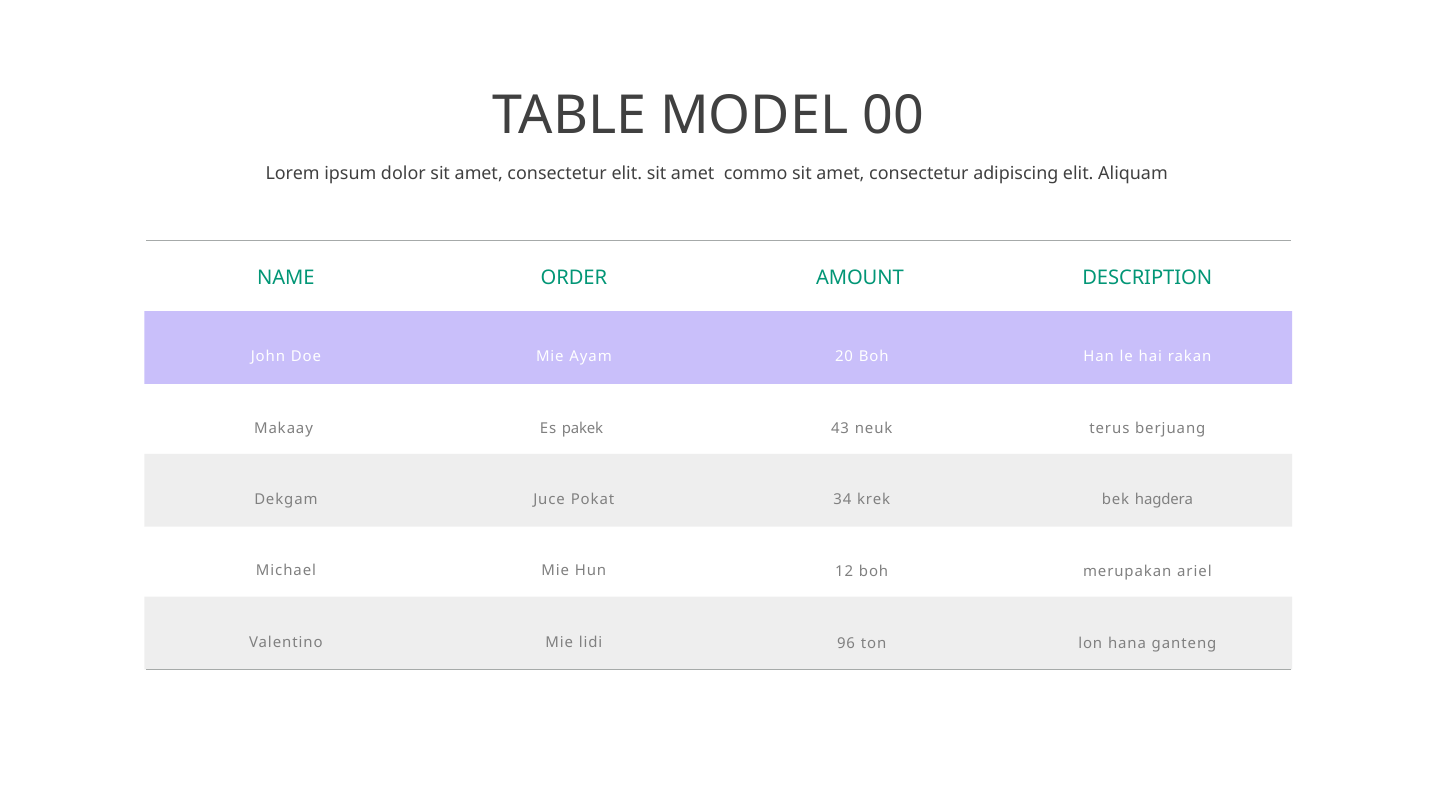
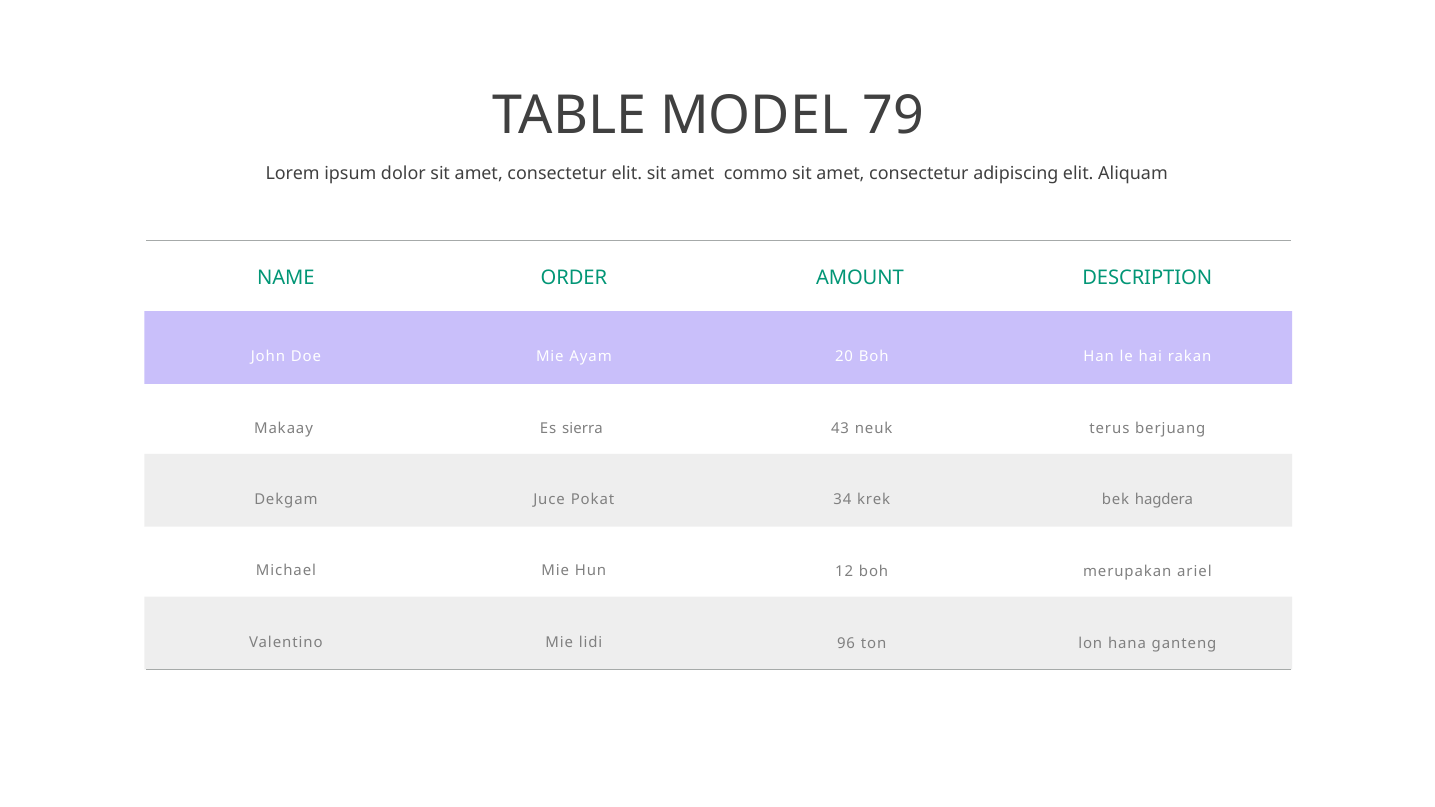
00: 00 -> 79 (893, 116)
pakek: pakek -> sierra (582, 428)
